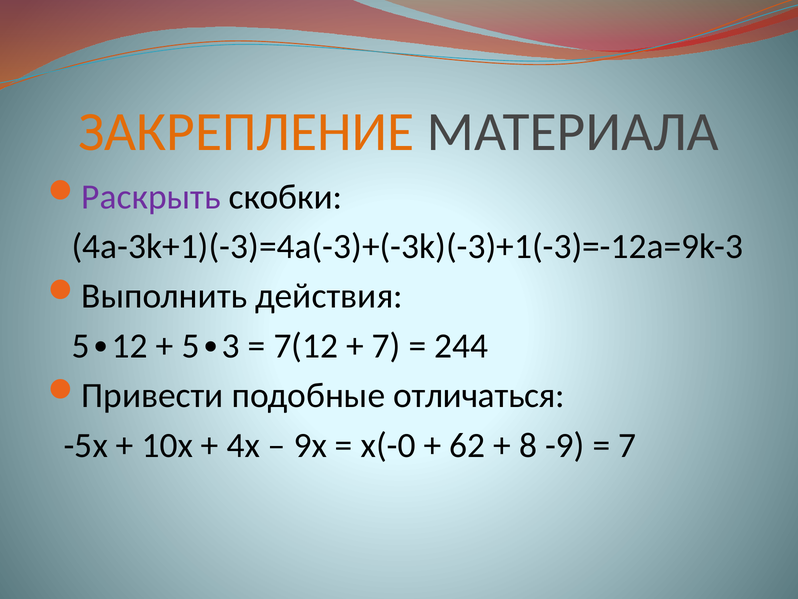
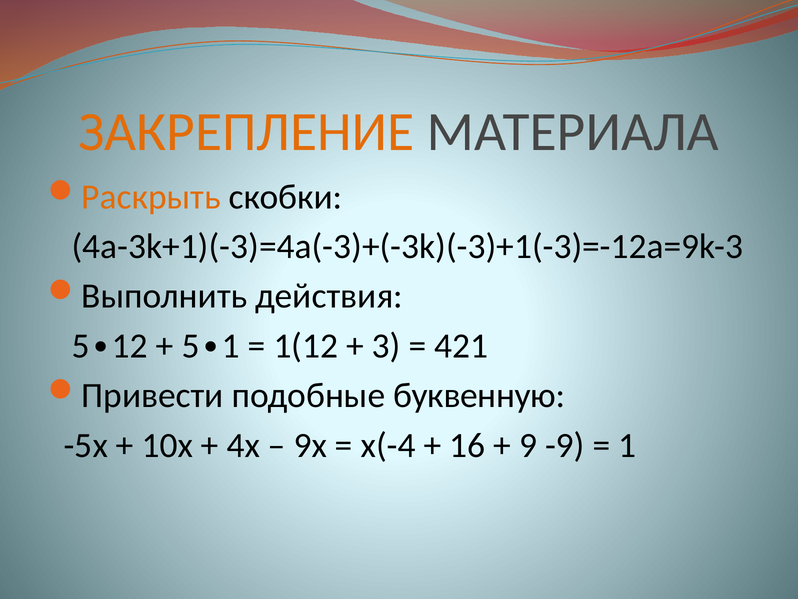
Раскрыть colour: purple -> orange (151, 197)
3: 3 -> 1 (231, 346)
7(12: 7(12 -> 1(12 (306, 346)
7: 7 -> 3 (386, 346)
244: 244 -> 421 (461, 346)
отличаться: отличаться -> буквенную (479, 395)
х(-0: х(-0 -> х(-4 (388, 445)
62: 62 -> 16 (467, 445)
8: 8 -> 9 (528, 445)
7: 7 -> 1 (627, 445)
